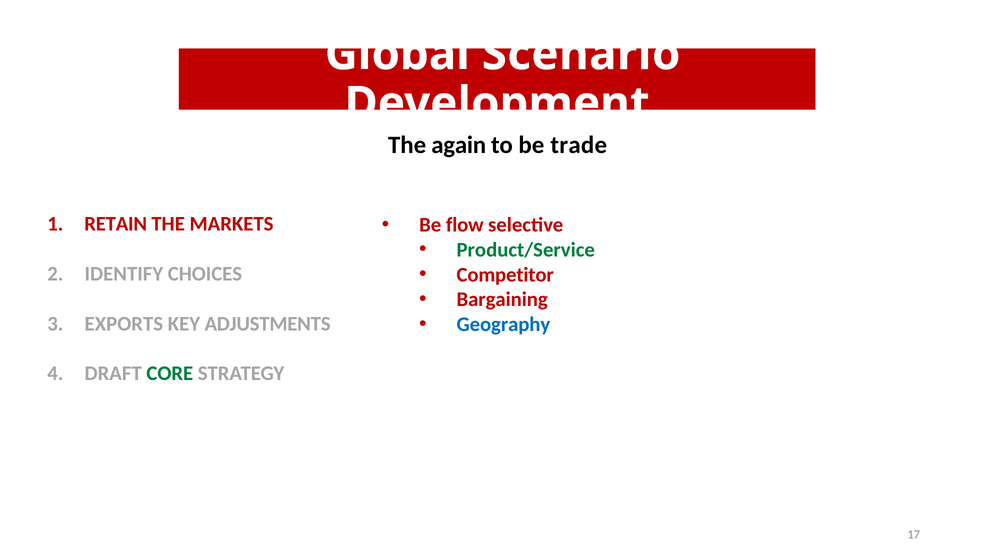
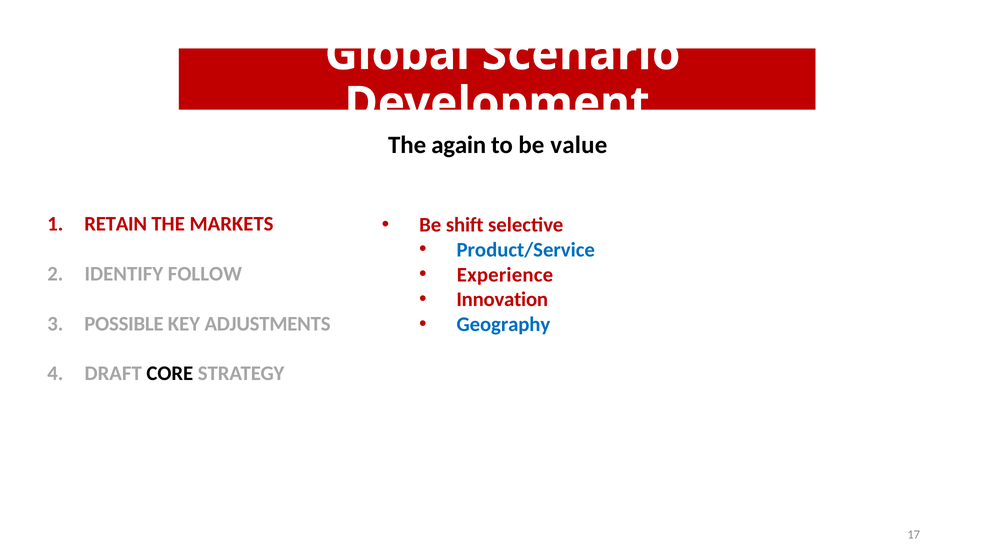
trade: trade -> value (579, 145)
flow: flow -> shift (465, 225)
Product/Service colour: green -> blue (526, 250)
Competitor: Competitor -> Experience (505, 275)
CHOICES: CHOICES -> FOLLOW (205, 274)
Bargaining: Bargaining -> Innovation (502, 300)
EXPORTS: EXPORTS -> POSSIBLE (124, 324)
CORE colour: green -> black (170, 374)
